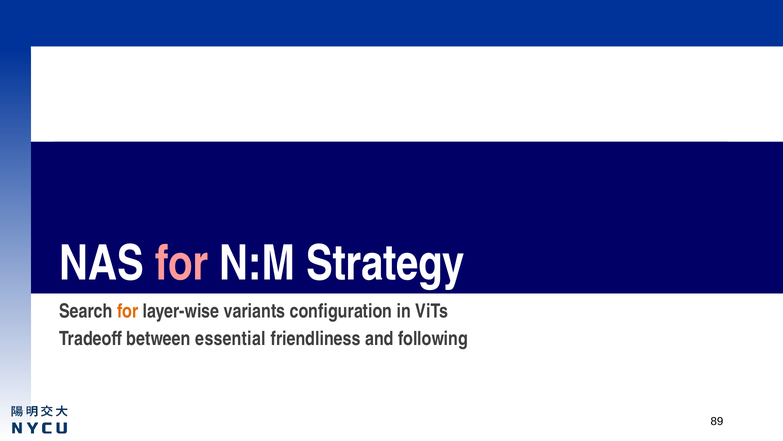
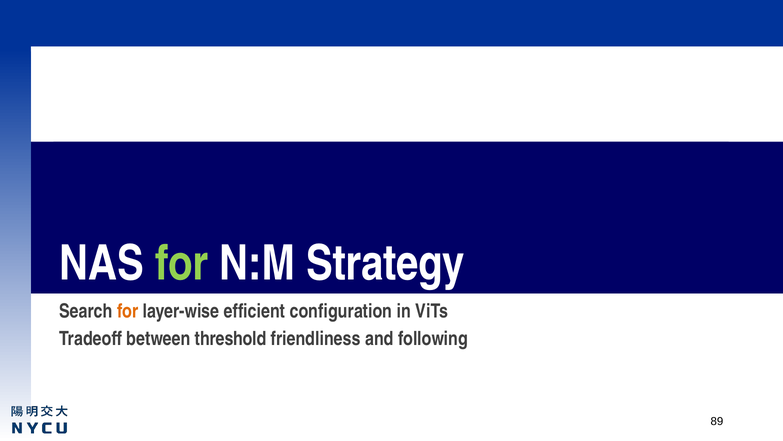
for colour: pink -> light green (182, 263)
variants: variants -> efficient (255, 311)
essential: essential -> threshold (231, 338)
